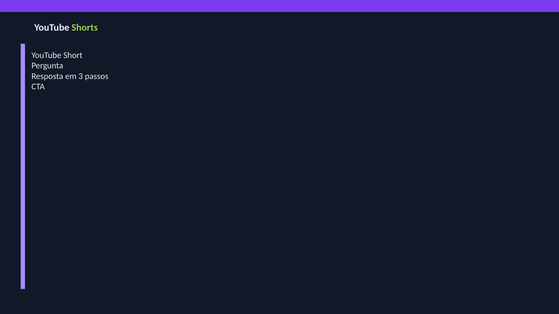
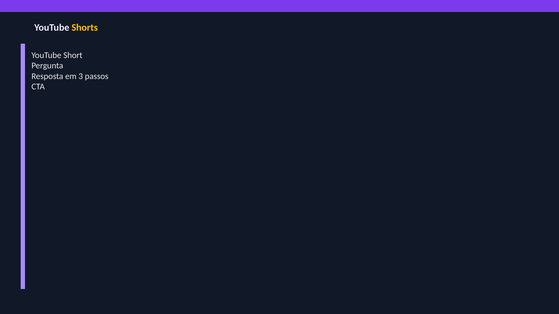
Shorts colour: light green -> yellow (85, 28)
